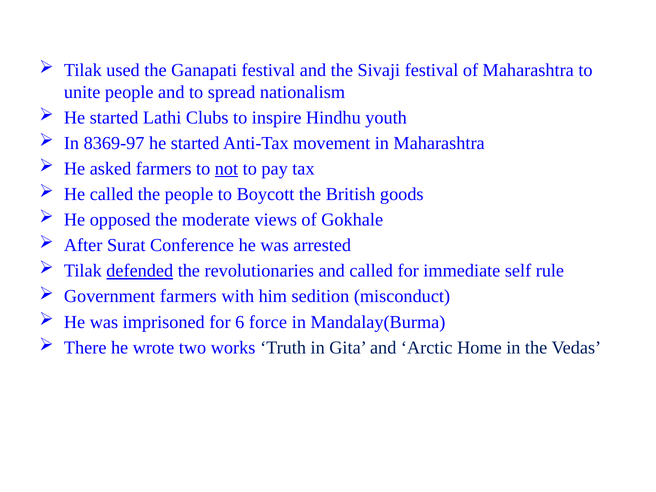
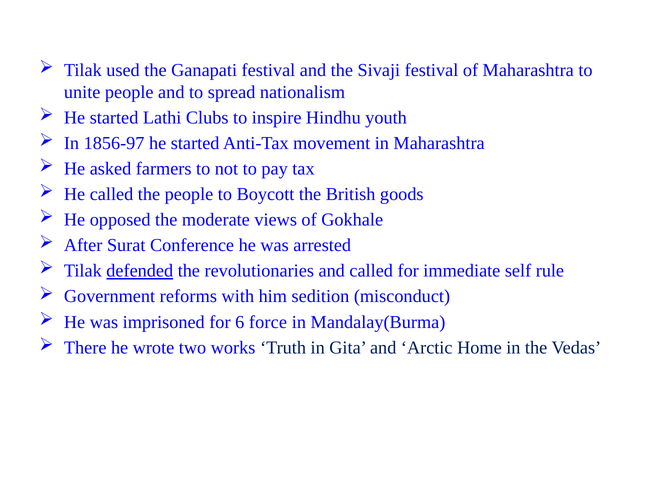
8369-97: 8369-97 -> 1856-97 (114, 143)
not underline: present -> none (226, 169)
Government farmers: farmers -> reforms (188, 296)
